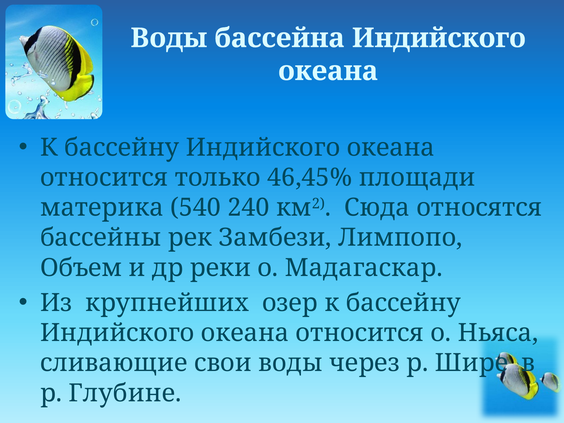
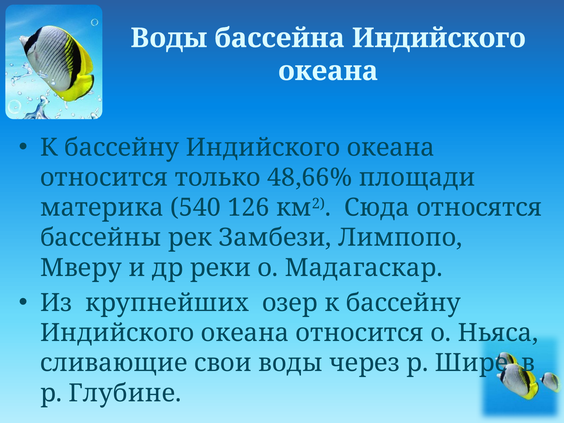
46,45%: 46,45% -> 48,66% (310, 177)
240: 240 -> 126 (249, 208)
Объем: Объем -> Мверу (81, 268)
